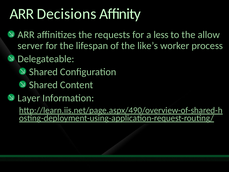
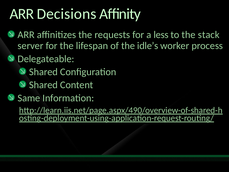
allow: allow -> stack (209, 35)
like’s: like’s -> idle’s (148, 46)
Layer: Layer -> Same (29, 98)
